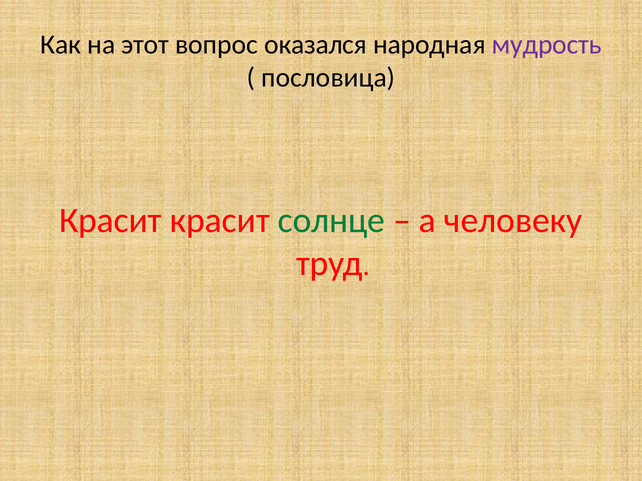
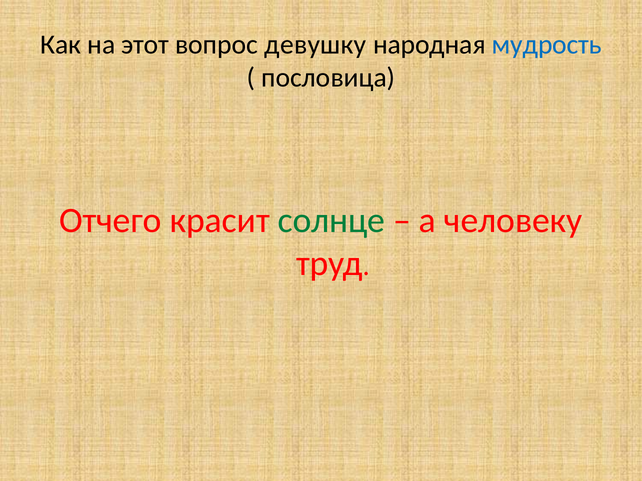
оказался: оказался -> девушку (315, 45)
мудрость colour: purple -> blue (547, 45)
Красит: Красит -> Отчего (110, 221)
